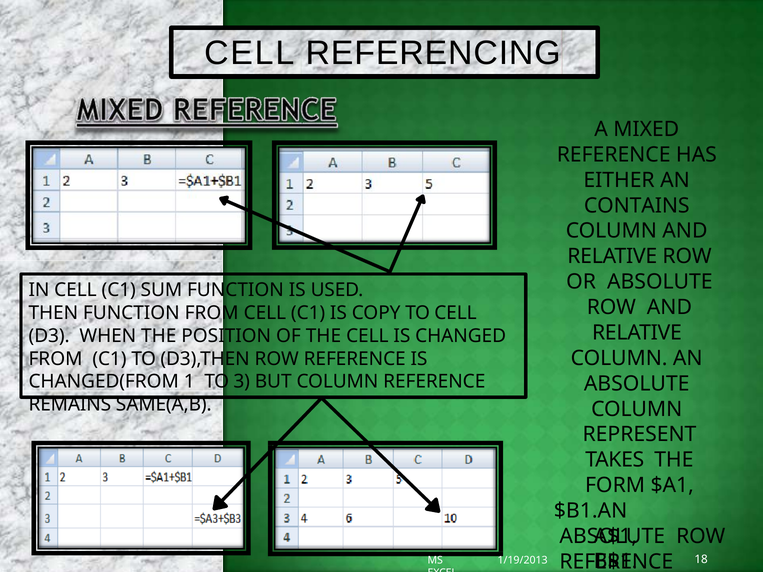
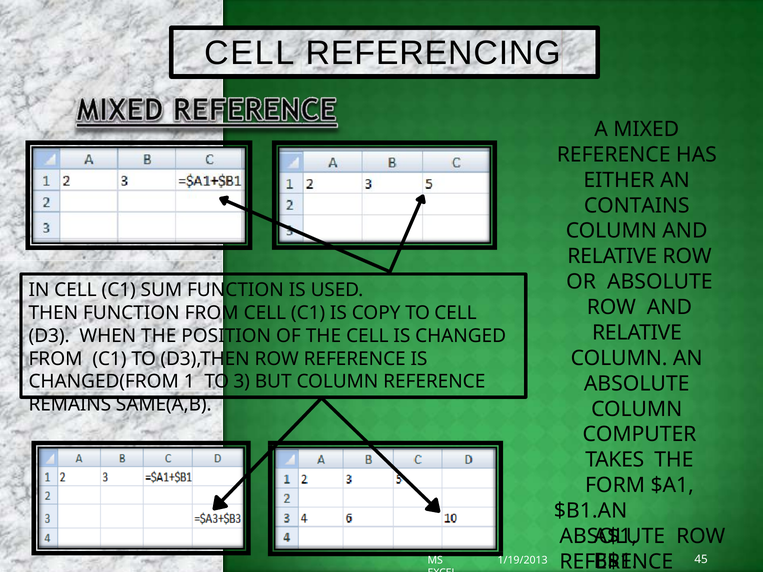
REPRESENT: REPRESENT -> COMPUTER (640, 435)
18: 18 -> 45 (701, 560)
